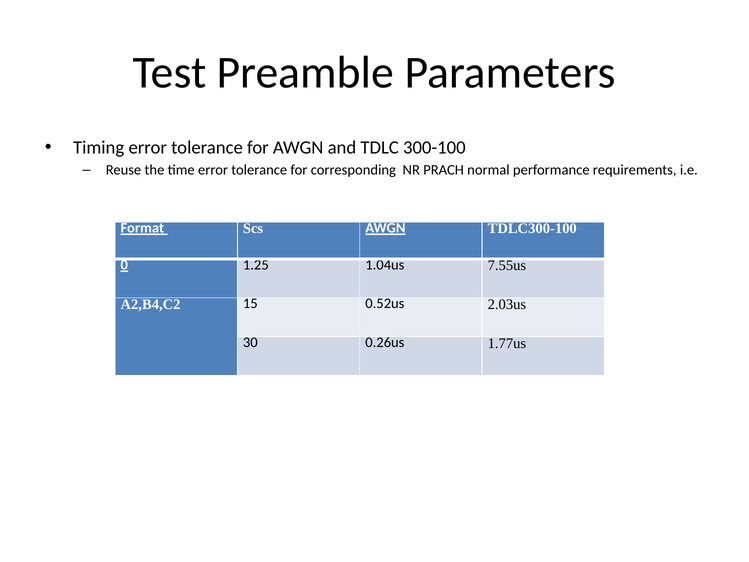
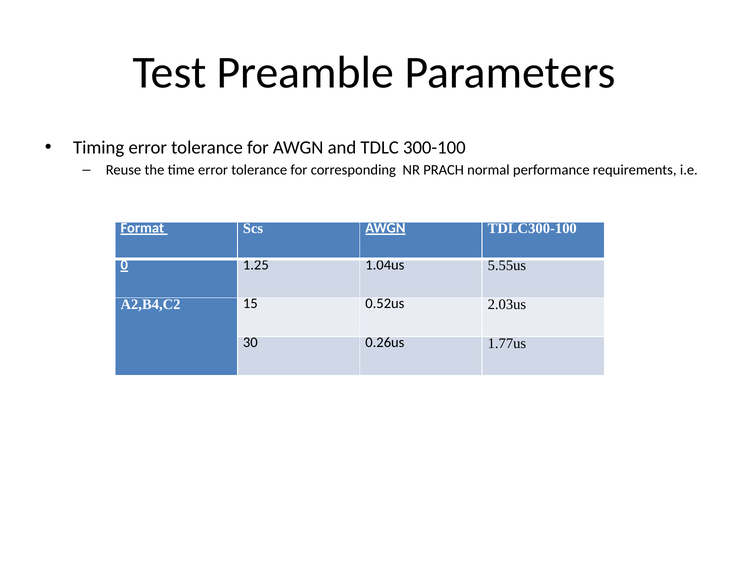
7.55us: 7.55us -> 5.55us (507, 266)
